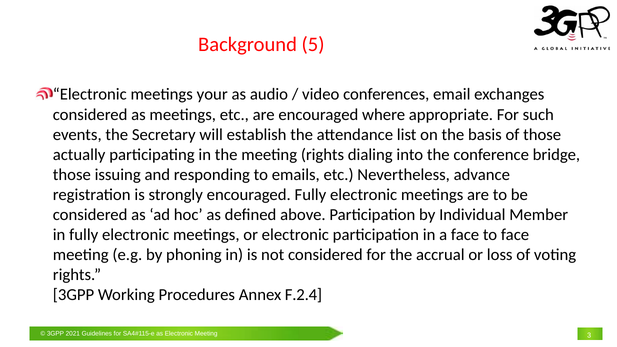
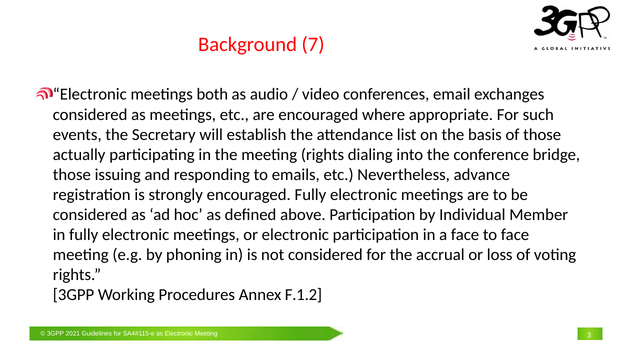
5: 5 -> 7 (313, 44)
your: your -> both (212, 94)
F.2.4: F.2.4 -> F.1.2 (303, 295)
